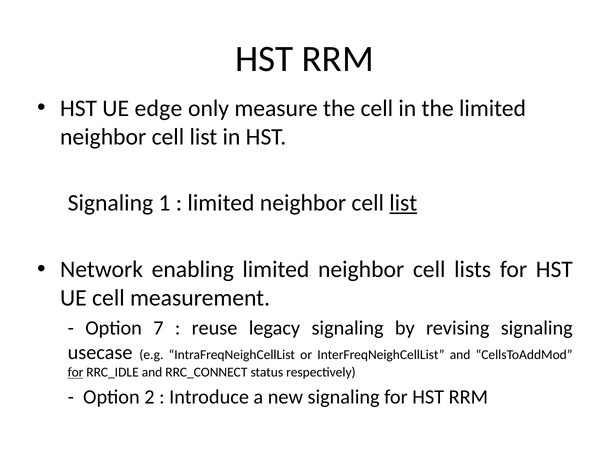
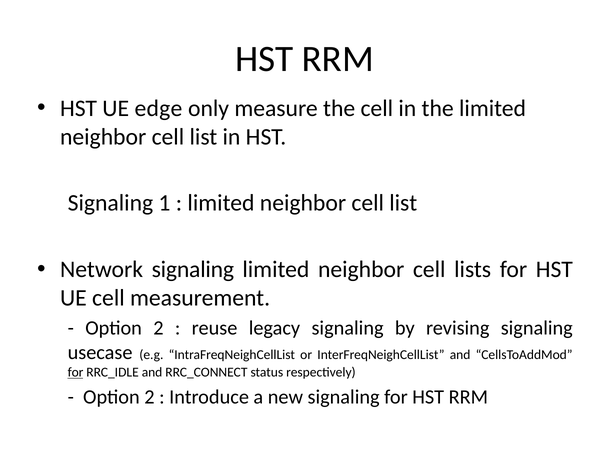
list underline: present -> none (403, 203)
Network enabling: enabling -> signaling (193, 269)
7: 7 -> 2 (158, 328)
